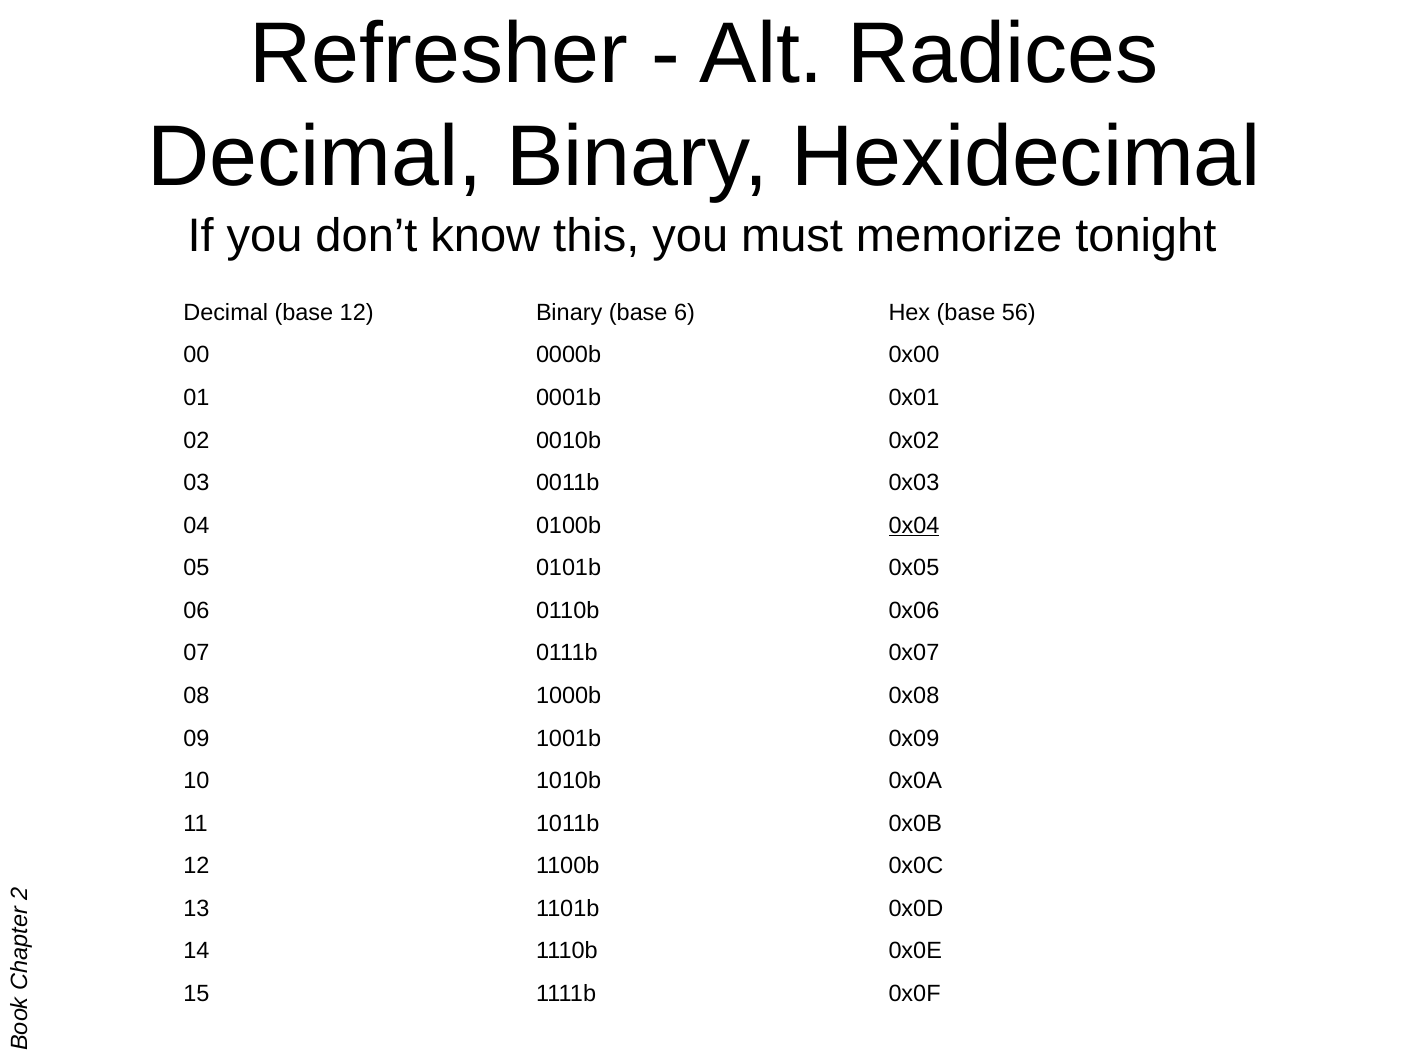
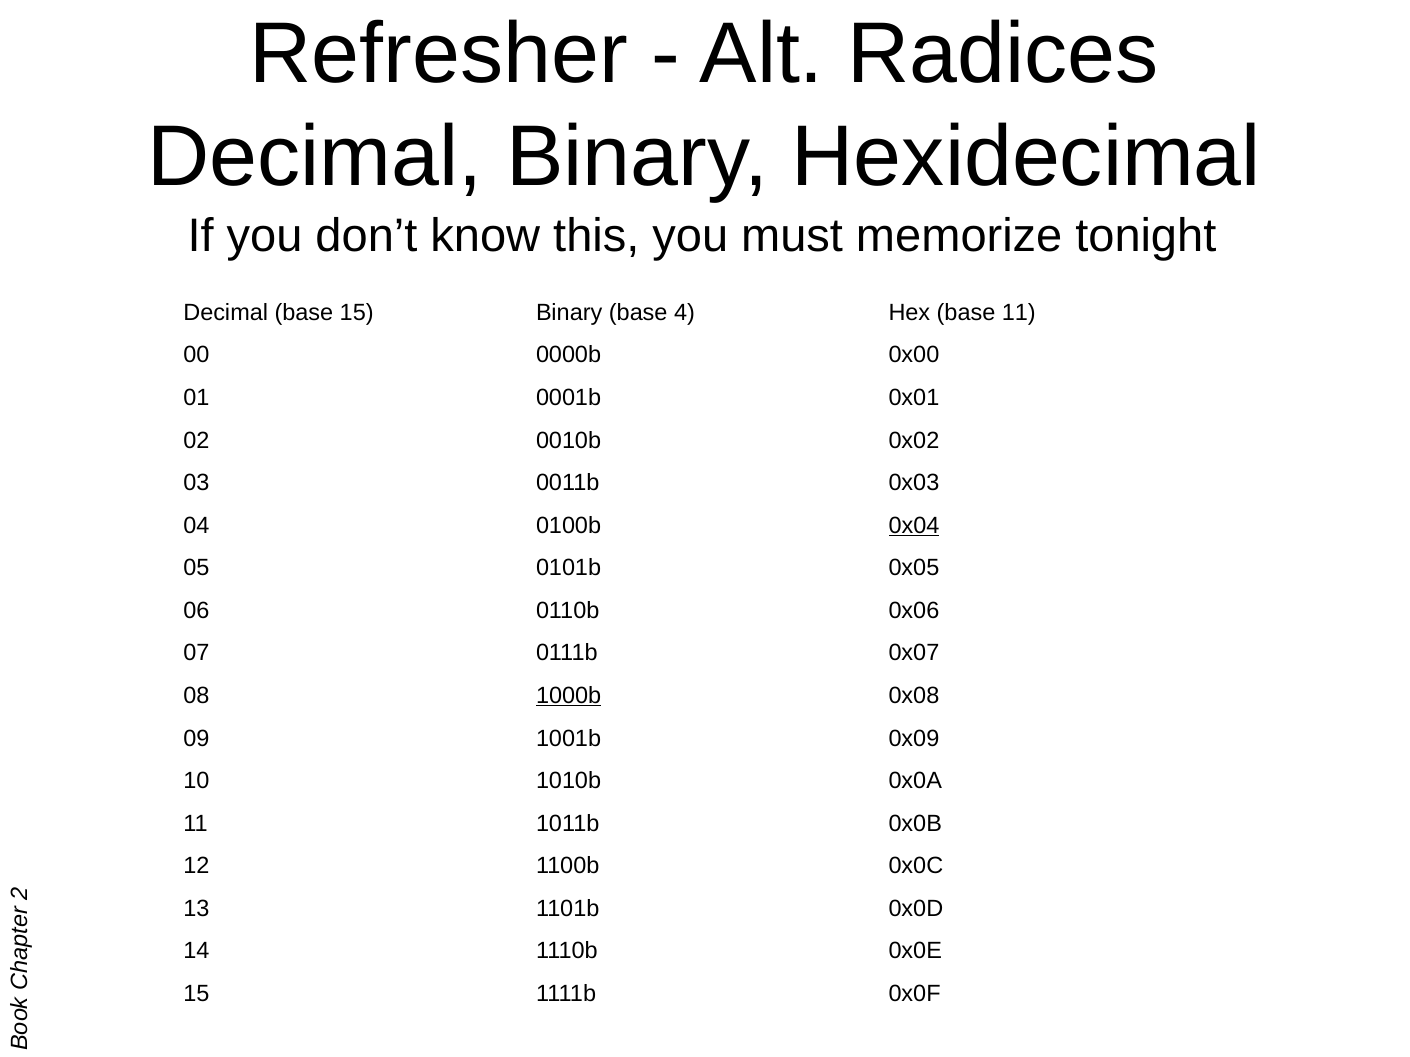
base 12: 12 -> 15 (357, 313)
6: 6 -> 4 (685, 313)
base 56: 56 -> 11 (1019, 313)
1000b underline: none -> present (569, 696)
